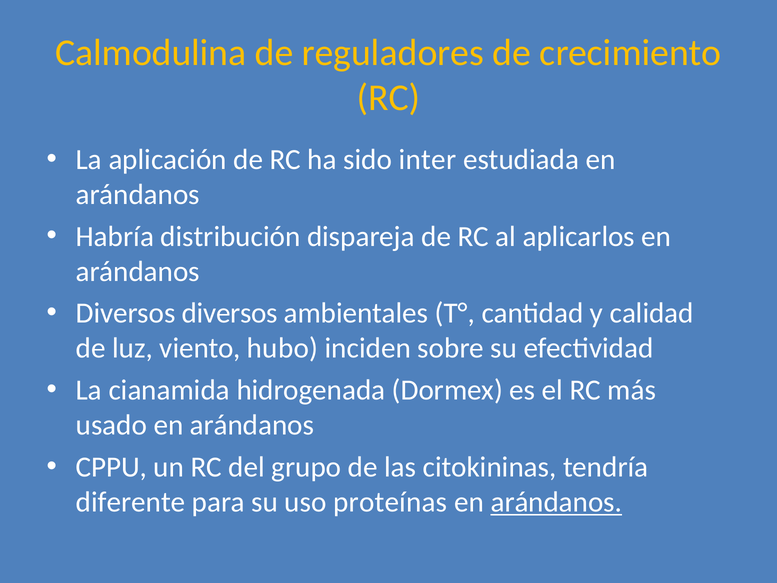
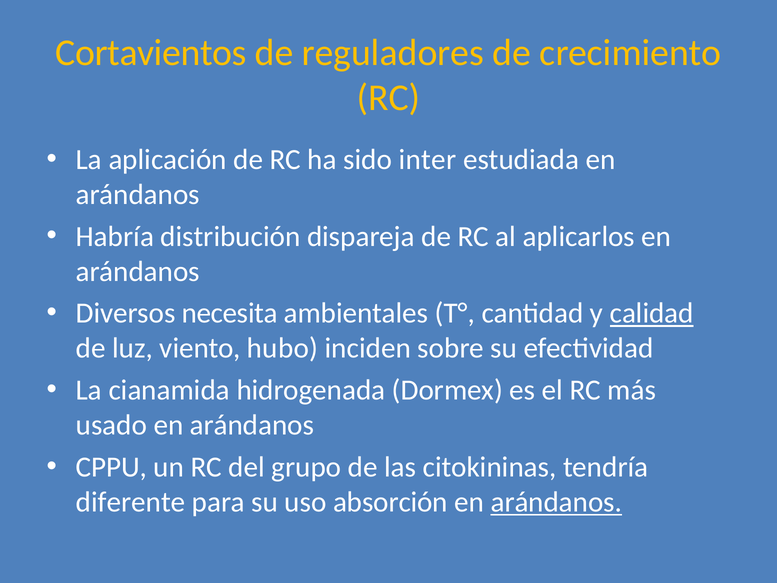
Calmodulina: Calmodulina -> Cortavientos (151, 53)
Diversos diversos: diversos -> necesita (230, 313)
calidad underline: none -> present (652, 313)
proteínas: proteínas -> absorción (390, 502)
